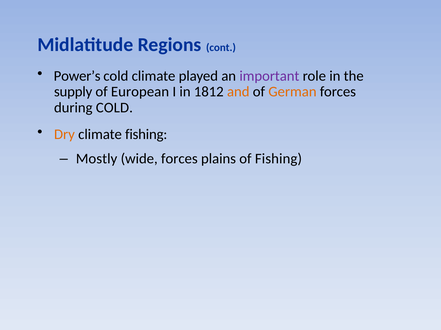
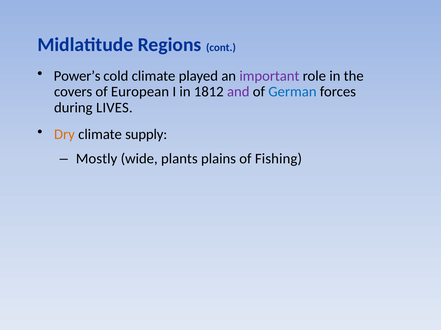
supply: supply -> covers (73, 92)
and colour: orange -> purple (238, 92)
German colour: orange -> blue (292, 92)
during COLD: COLD -> LIVES (114, 108)
climate fishing: fishing -> supply (146, 134)
wide forces: forces -> plants (179, 159)
